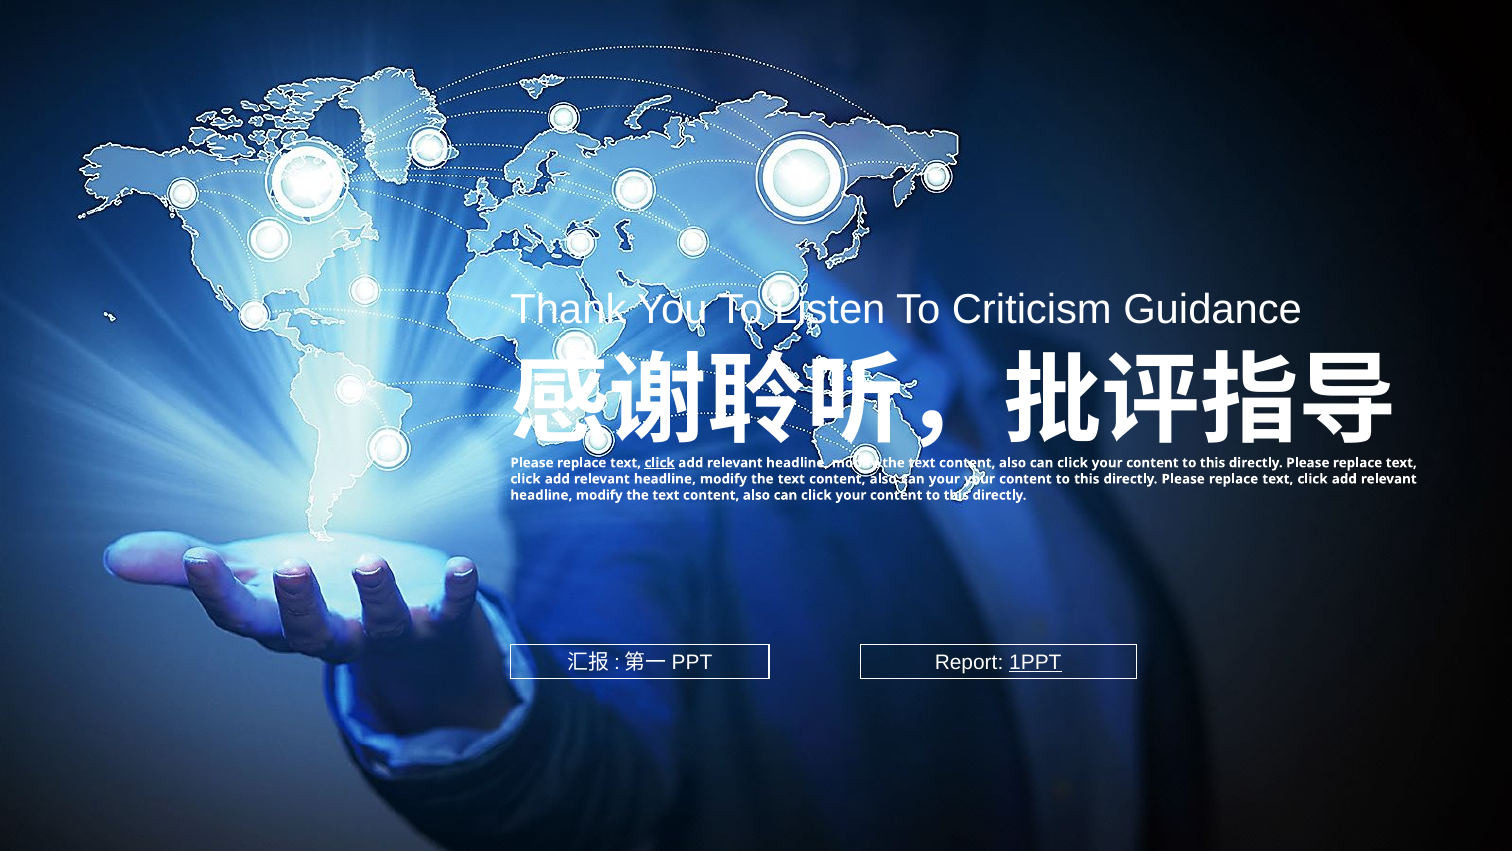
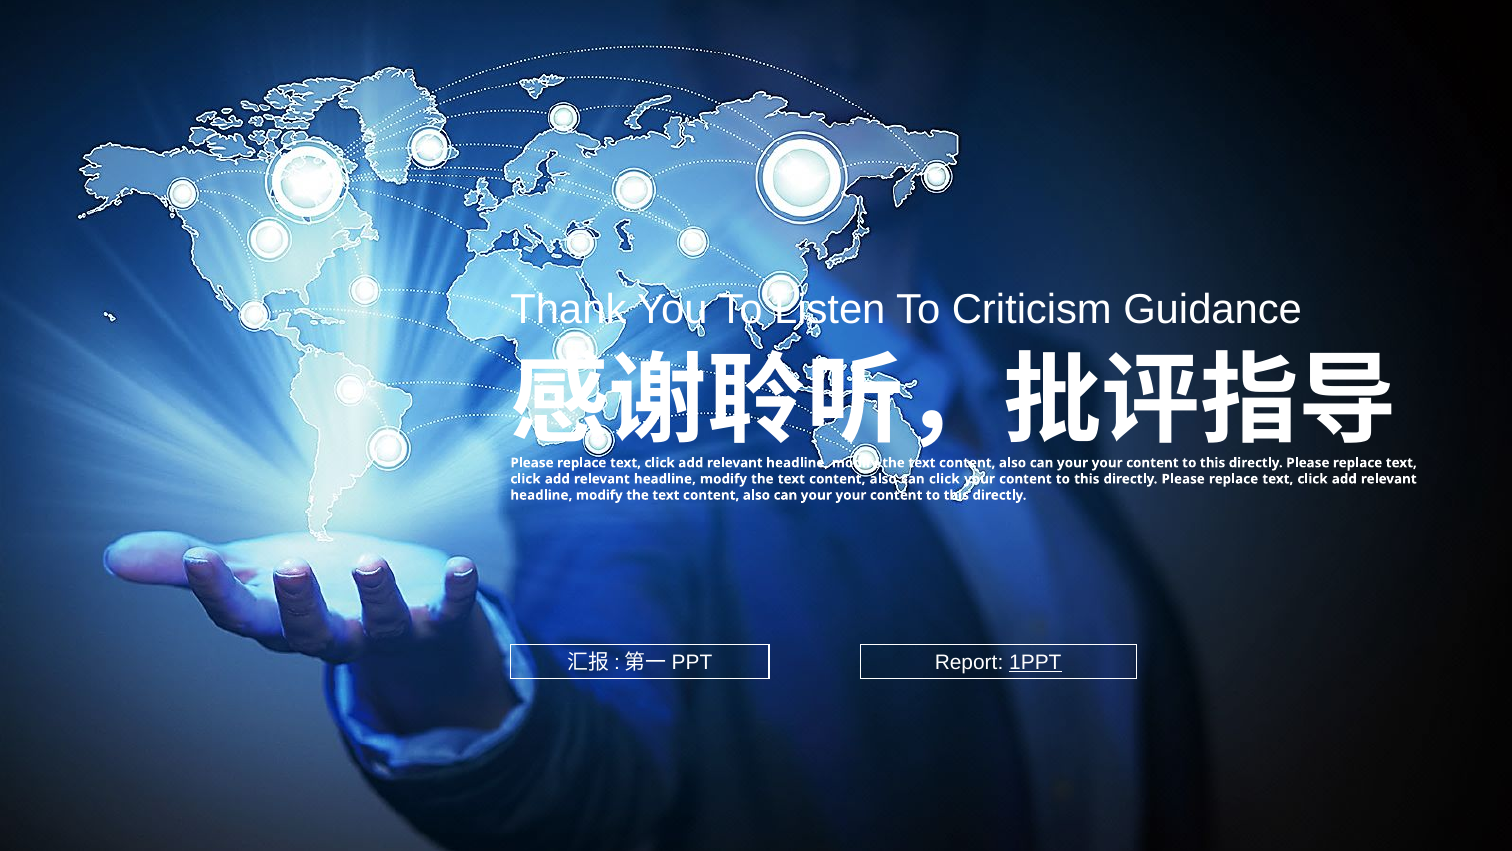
click underline: present -> none (660, 463)
click: click -> your (1073, 463)
can your: your -> click (944, 479)
click: click -> your (816, 495)
